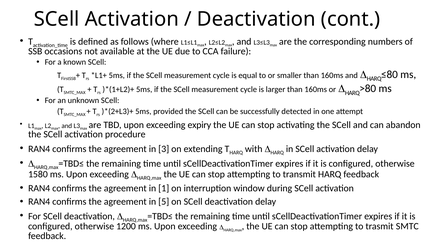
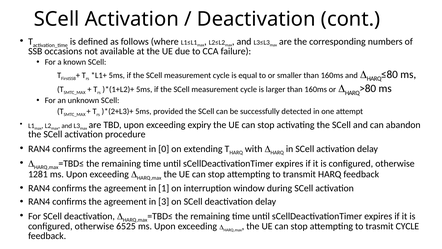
3: 3 -> 0 (164, 149)
1580: 1580 -> 1281 (38, 174)
5: 5 -> 3 (164, 201)
1200: 1200 -> 6525 (126, 226)
trasmit SMTC: SMTC -> CYCLE (407, 226)
